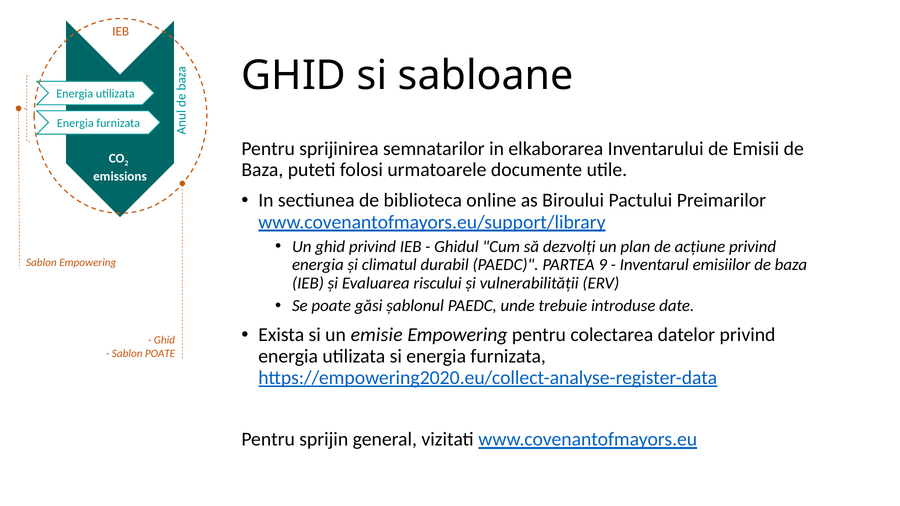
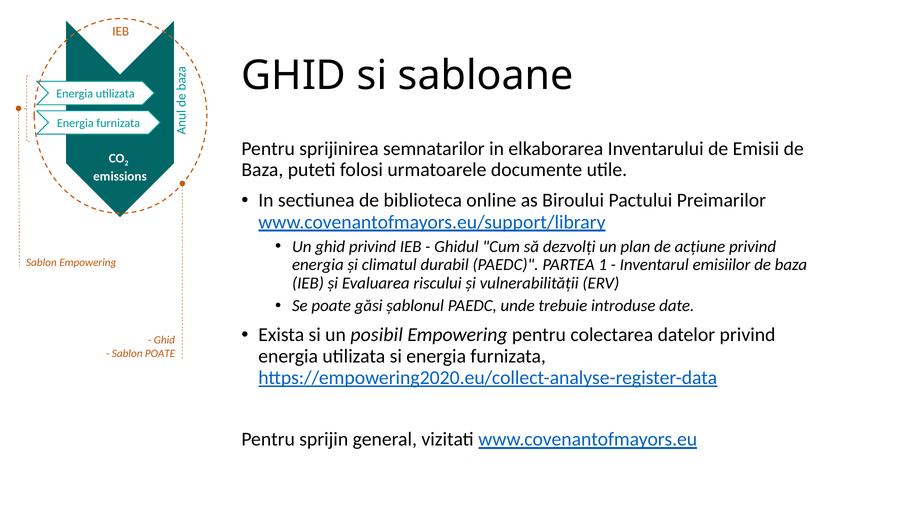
9: 9 -> 1 (603, 265)
emisie: emisie -> posibil (377, 335)
